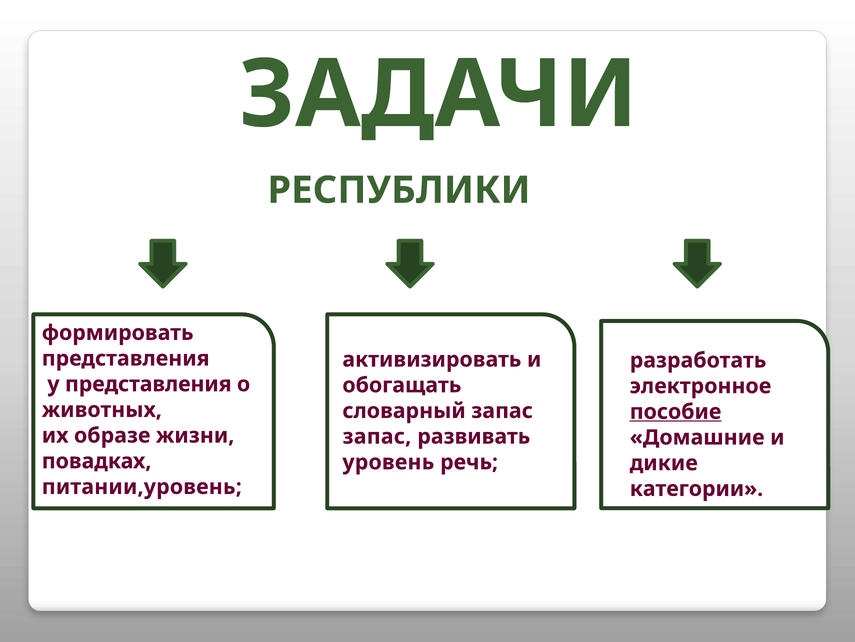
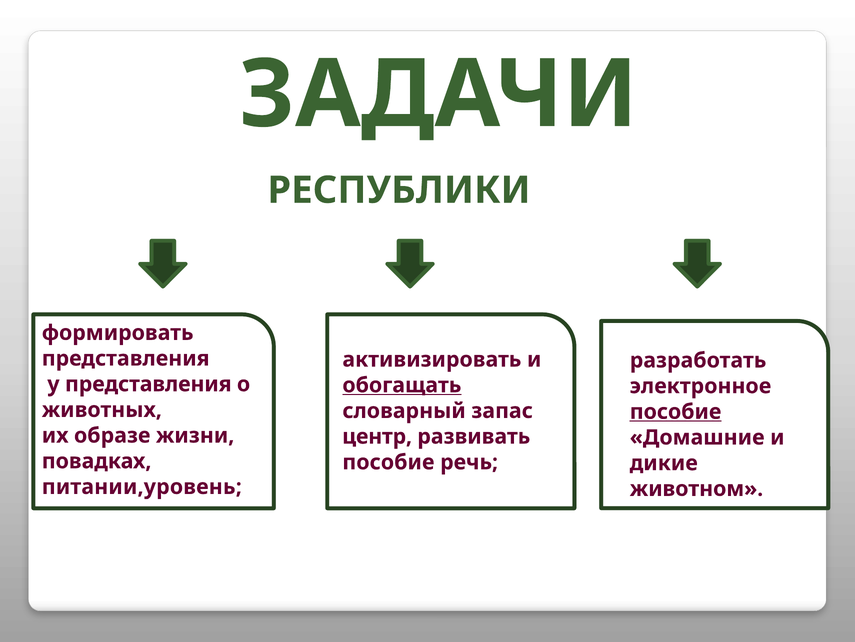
обогащать underline: none -> present (402, 385)
запас: запас -> центр (377, 436)
уровень: уровень -> пособие (388, 462)
категории: категории -> животном (696, 488)
